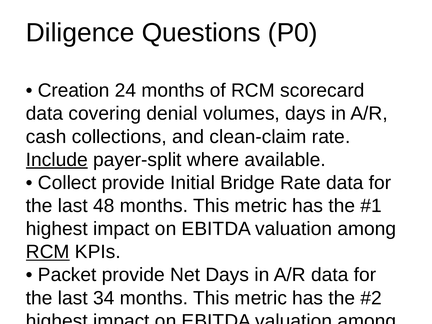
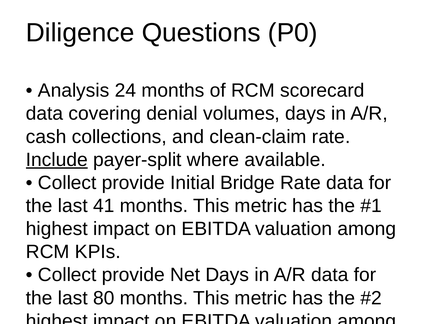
Creation: Creation -> Analysis (74, 91)
48: 48 -> 41 (104, 206)
RCM underline: present -> none (48, 252)
Packet: Packet -> Collect (67, 275)
34: 34 -> 80 (104, 298)
